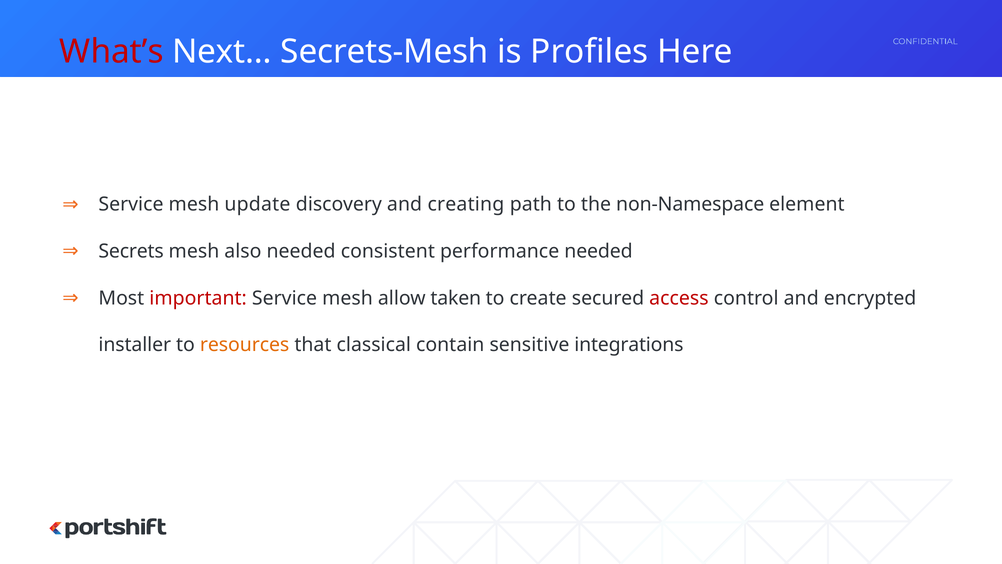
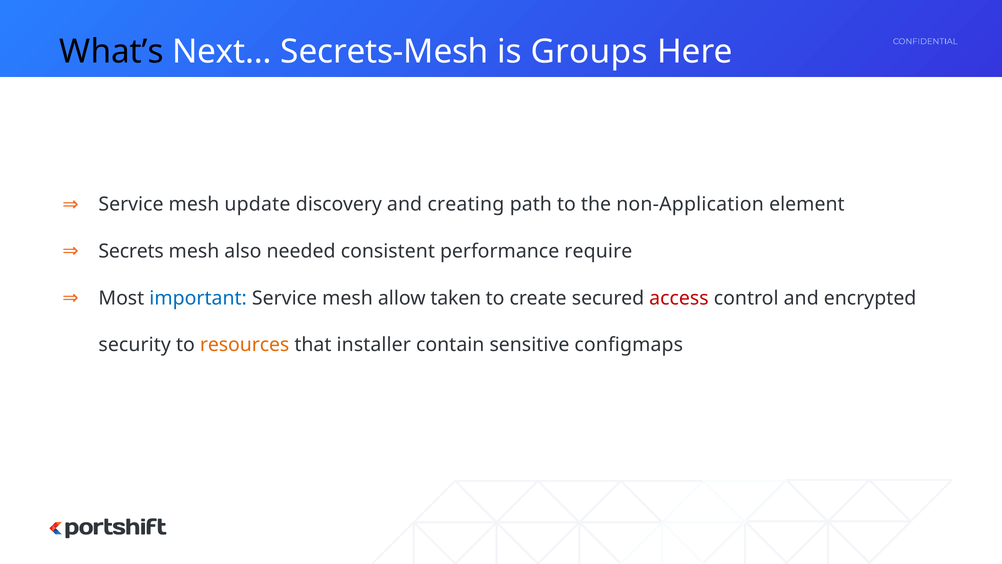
What’s colour: red -> black (112, 52)
Profiles: Profiles -> Groups (589, 52)
non-Namespace: non-Namespace -> non-Application (690, 204)
performance needed: needed -> require (598, 251)
important colour: red -> blue (198, 298)
installer: installer -> security (135, 345)
classical: classical -> installer (374, 345)
integrations: integrations -> configmaps (629, 345)
